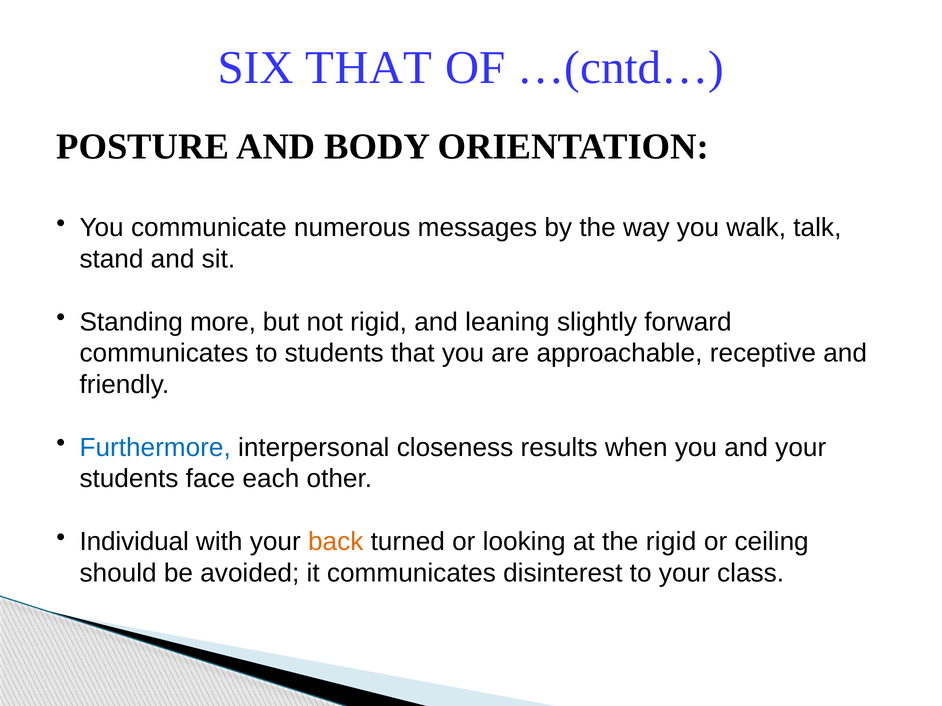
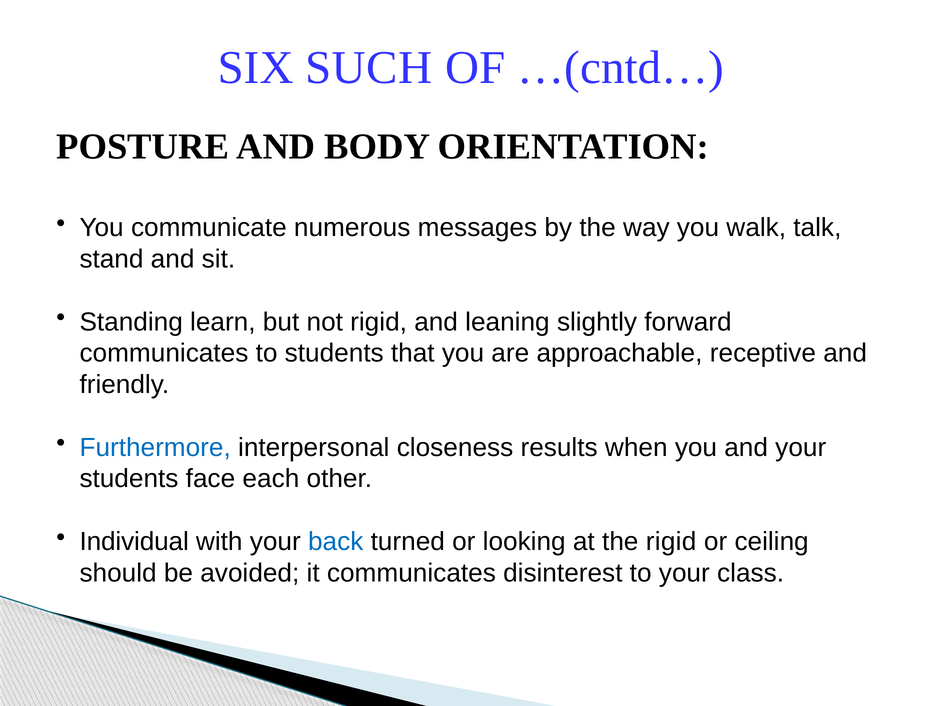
SIX THAT: THAT -> SUCH (369, 68)
more: more -> learn (223, 322)
back colour: orange -> blue (336, 542)
